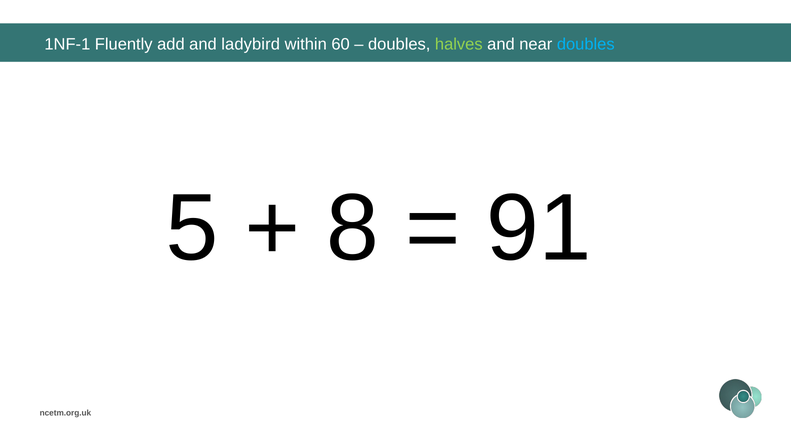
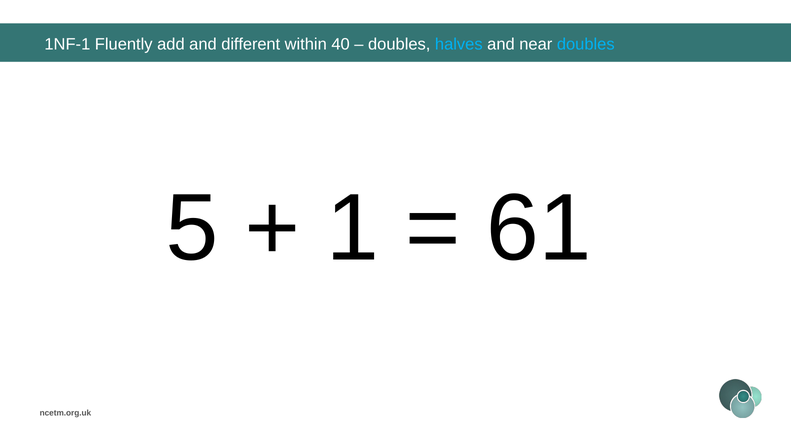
ladybird: ladybird -> different (251, 44)
60: 60 -> 40 (341, 44)
halves colour: light green -> light blue (459, 44)
8: 8 -> 1 (352, 228)
91: 91 -> 61 (539, 228)
